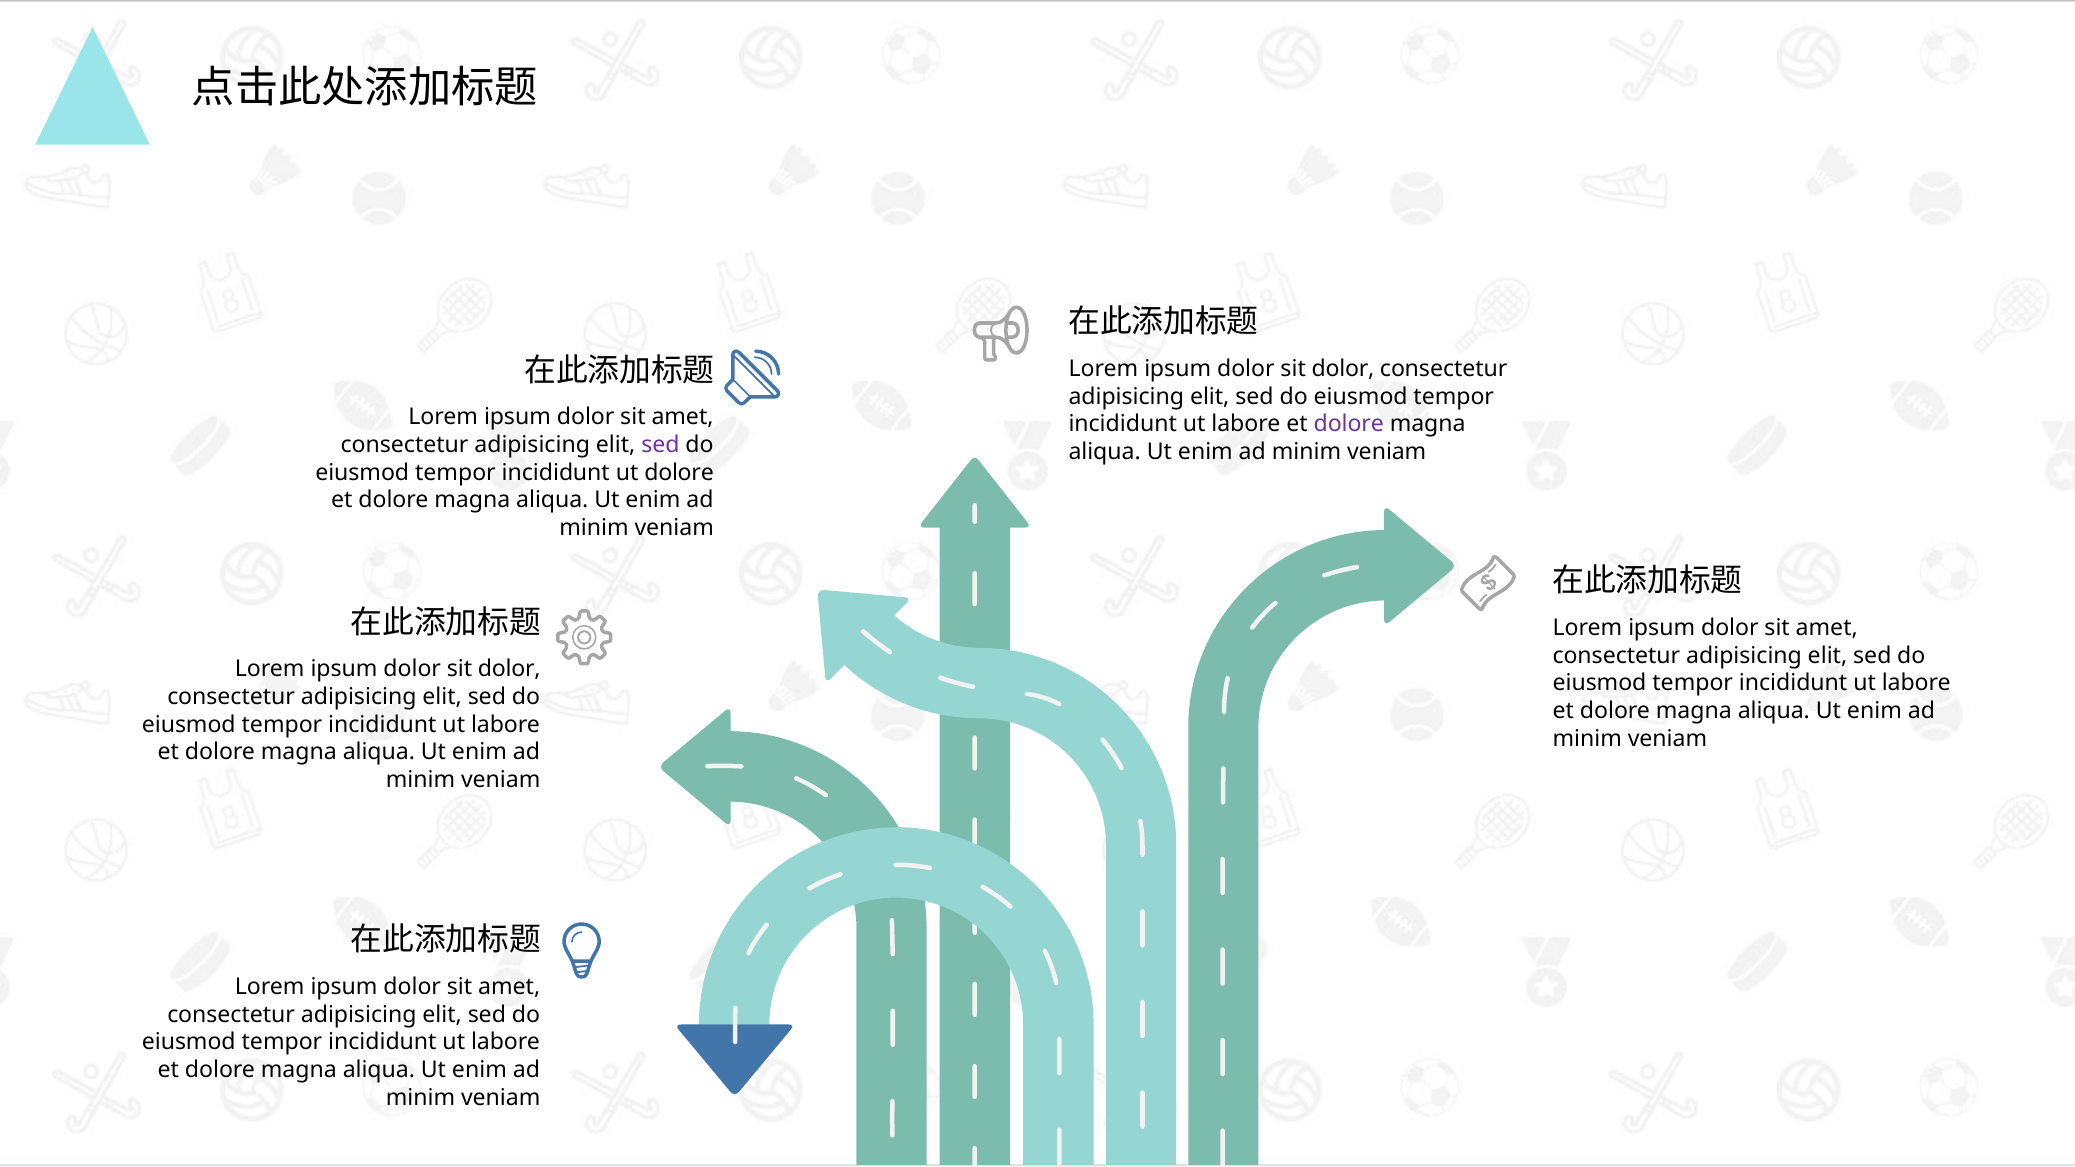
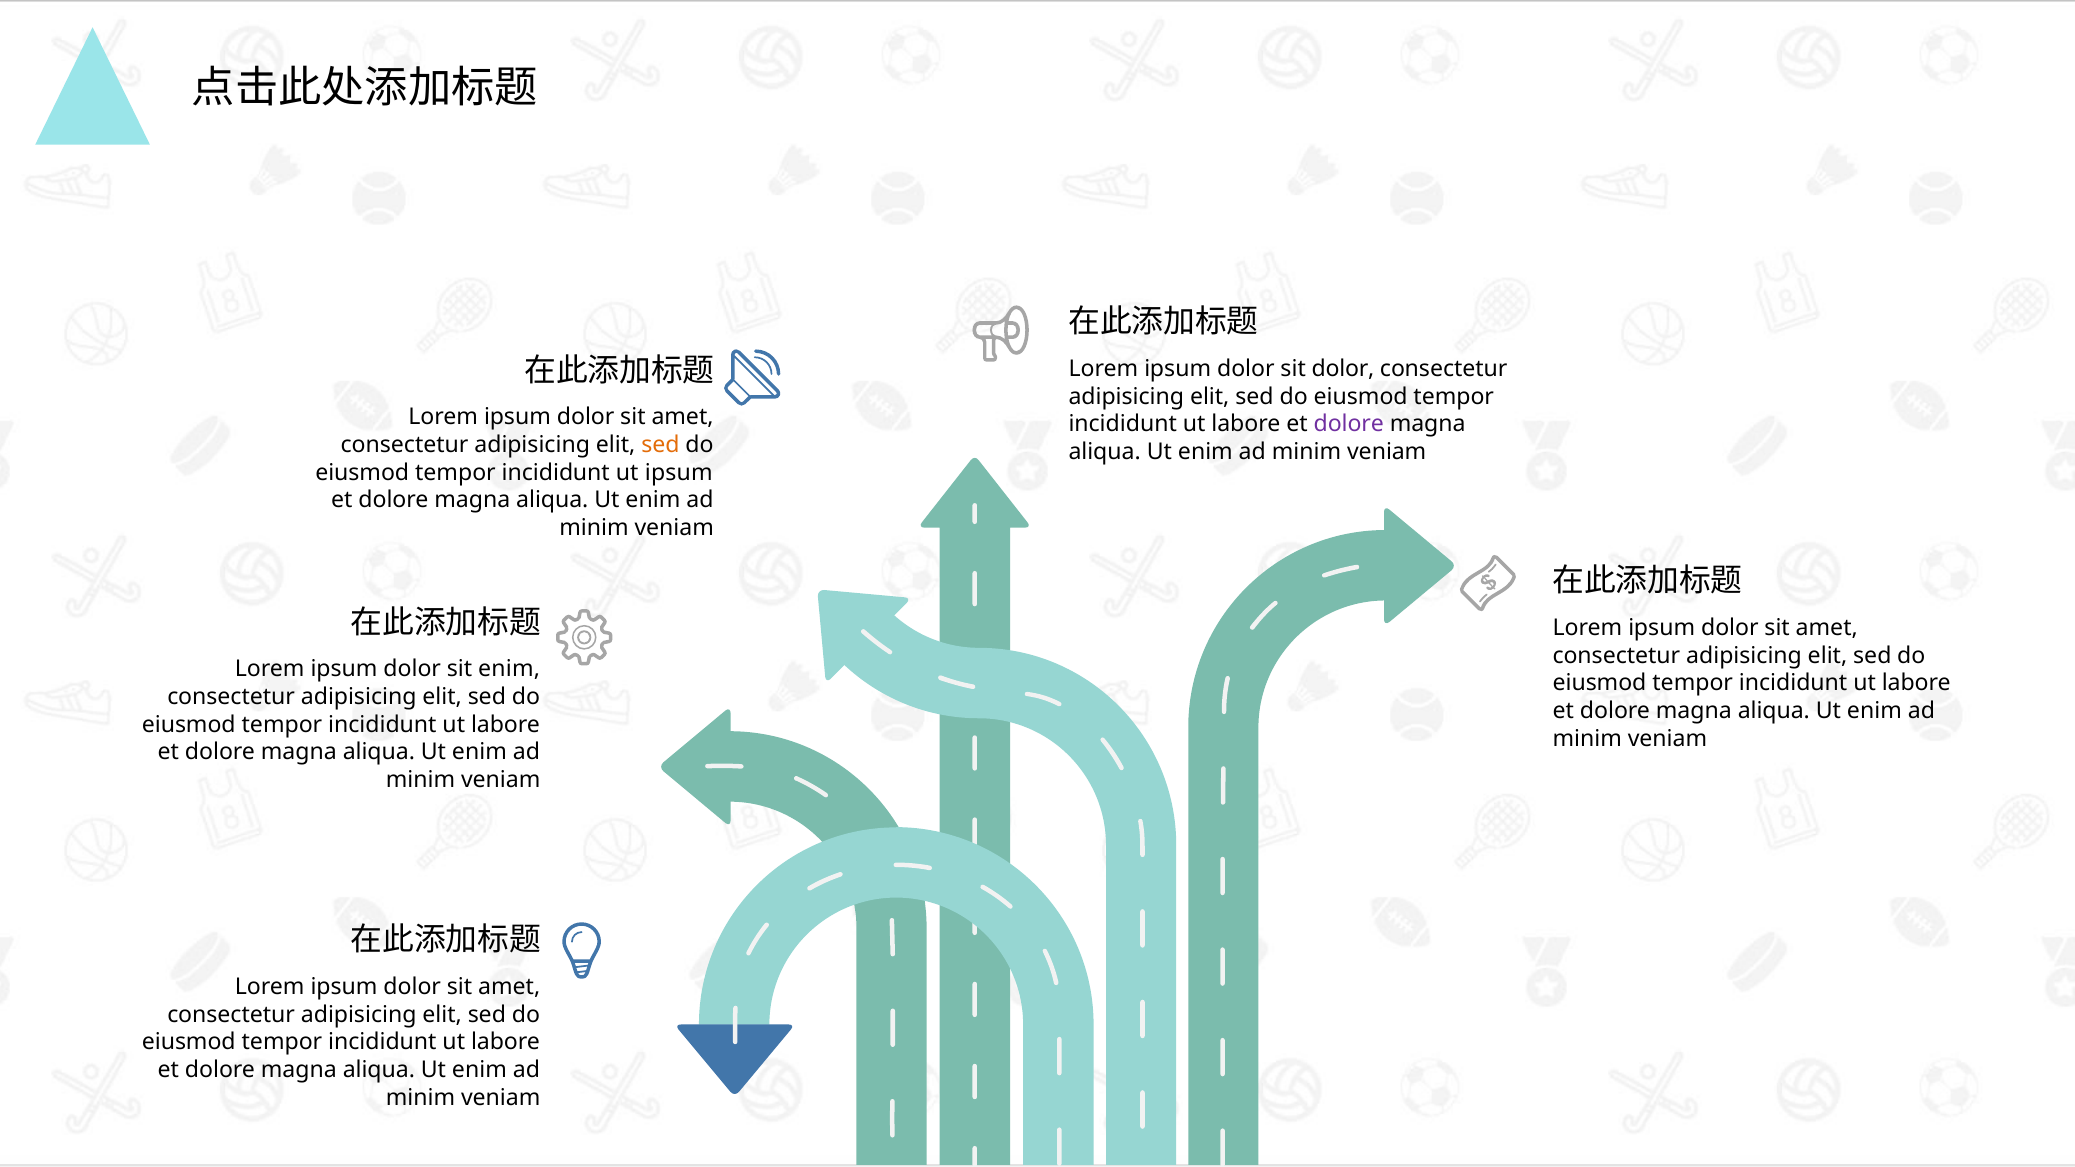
sed colour: purple -> orange (660, 445)
ut dolore: dolore -> ipsum (679, 472)
dolor: dolor -> enim (509, 669)
